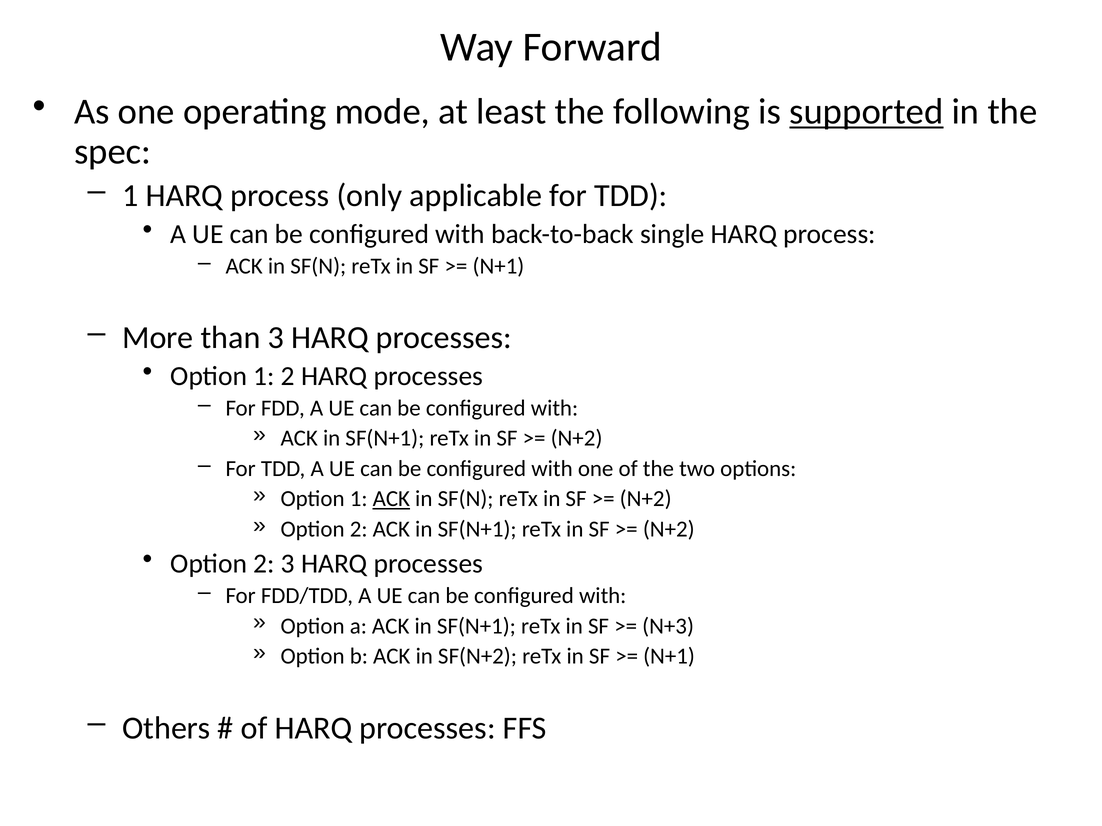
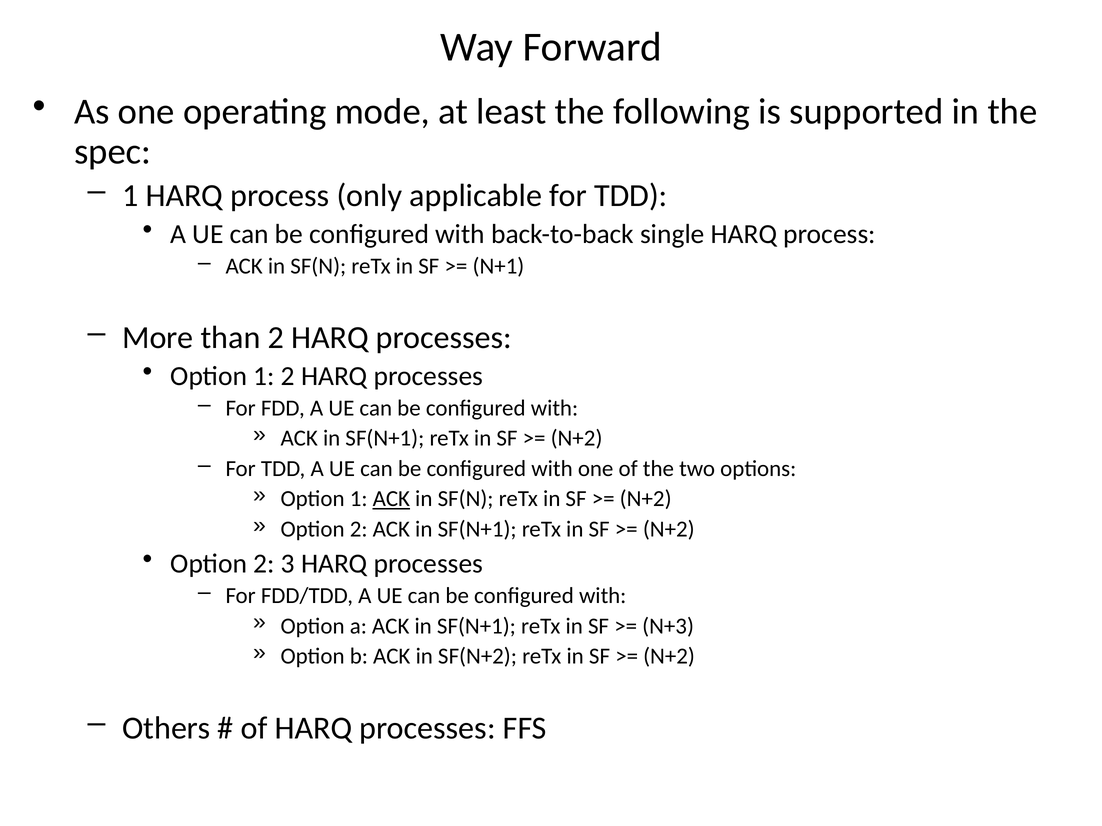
supported underline: present -> none (866, 112)
than 3: 3 -> 2 (276, 338)
N+1: N+1 -> N+2 (669, 657)
